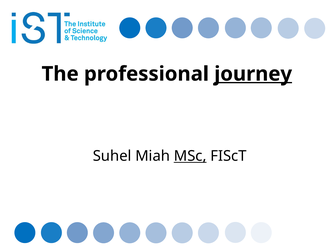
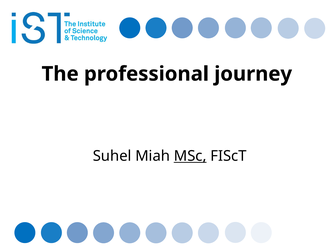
journey underline: present -> none (253, 74)
